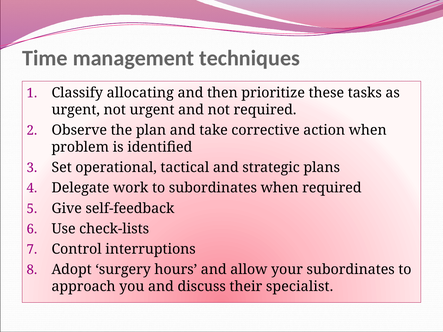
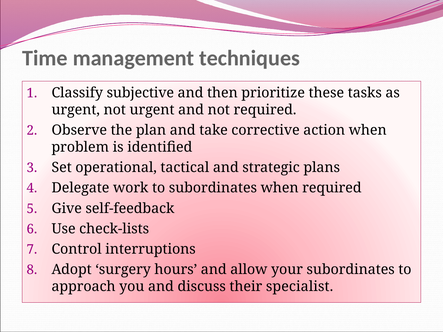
allocating: allocating -> subjective (140, 93)
